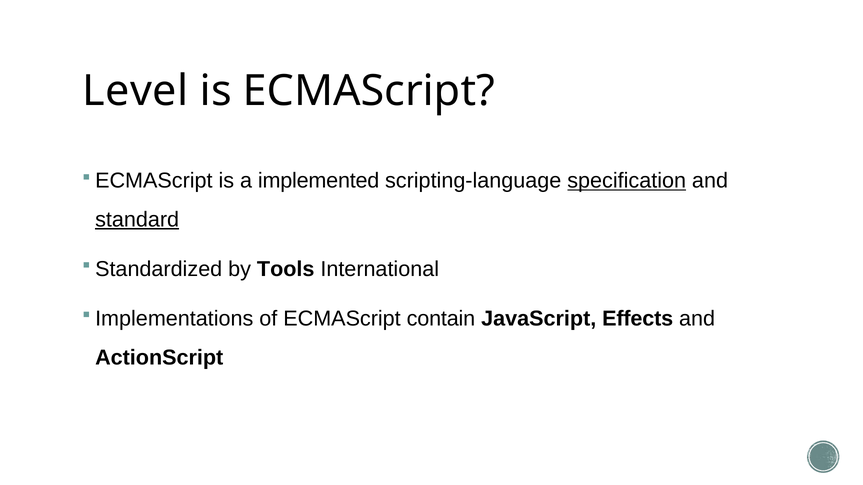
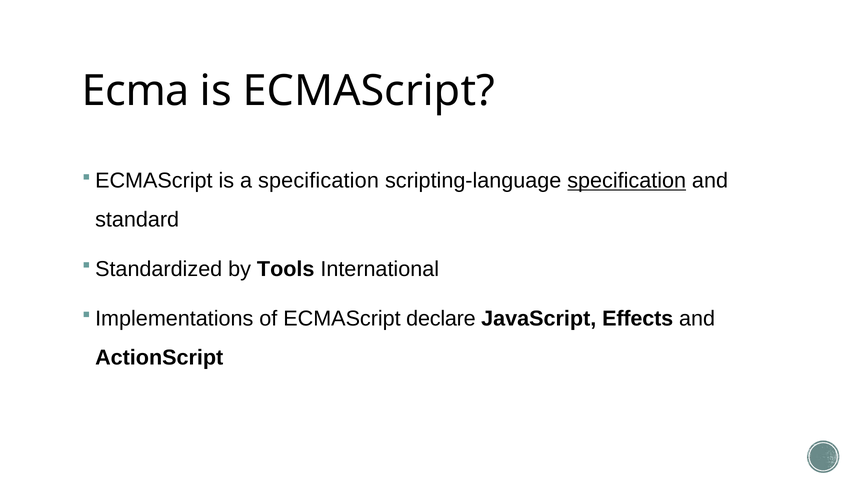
Level: Level -> Ecma (136, 91)
a implemented: implemented -> specification (318, 181)
standard underline: present -> none (137, 220)
contain: contain -> declare (441, 319)
